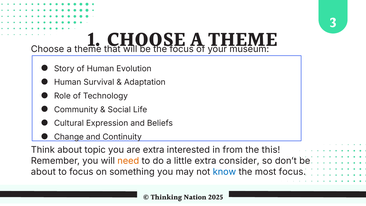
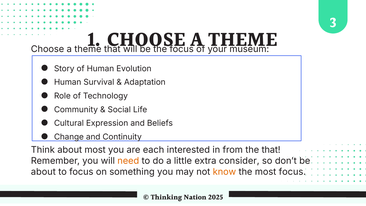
about topic: topic -> most (95, 150)
are extra: extra -> each (154, 150)
the this: this -> that (271, 150)
know colour: blue -> orange (224, 172)
